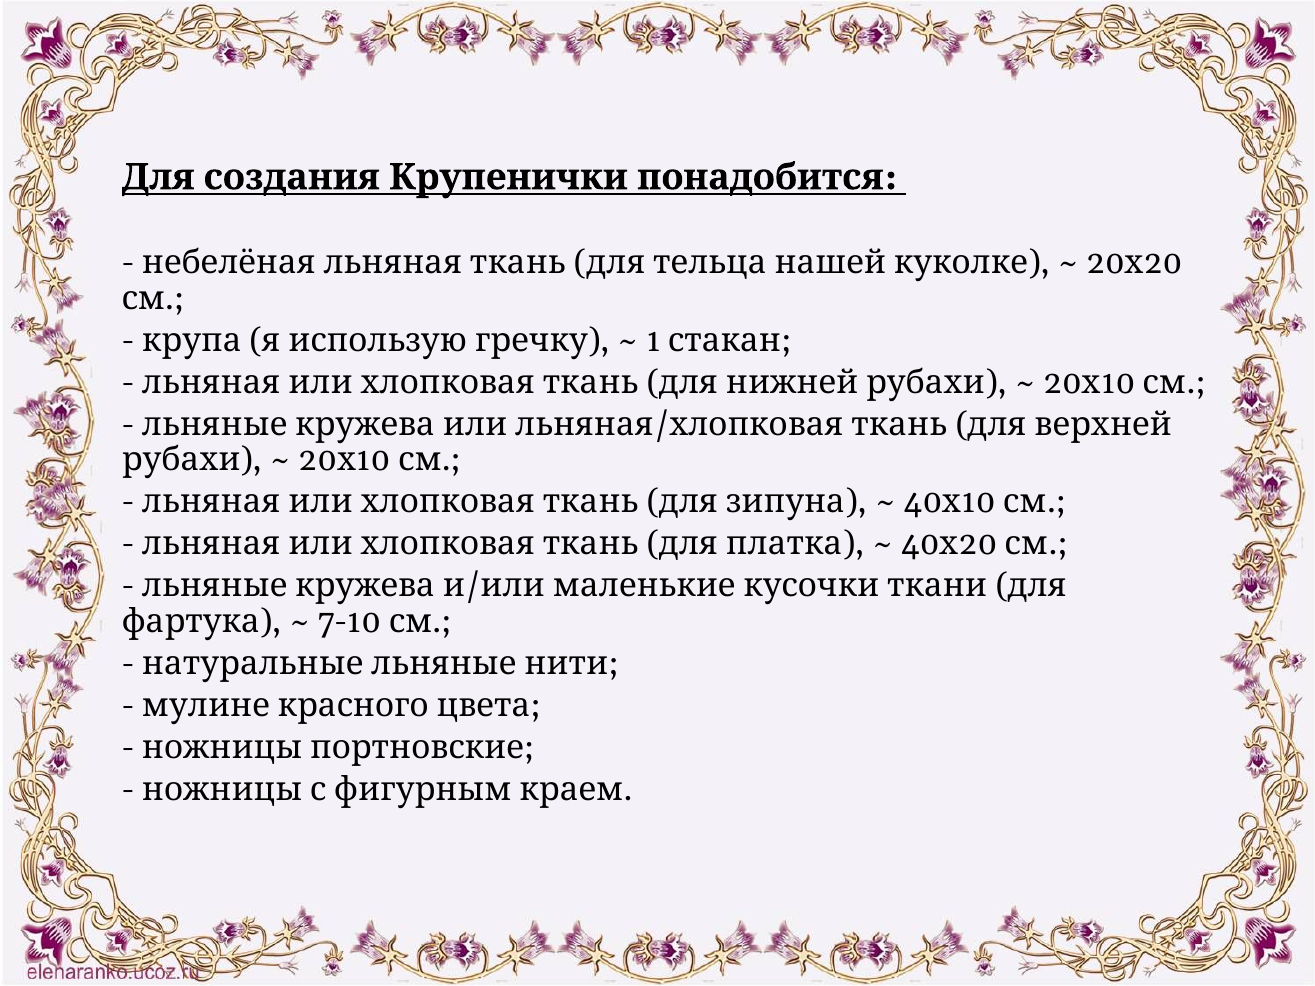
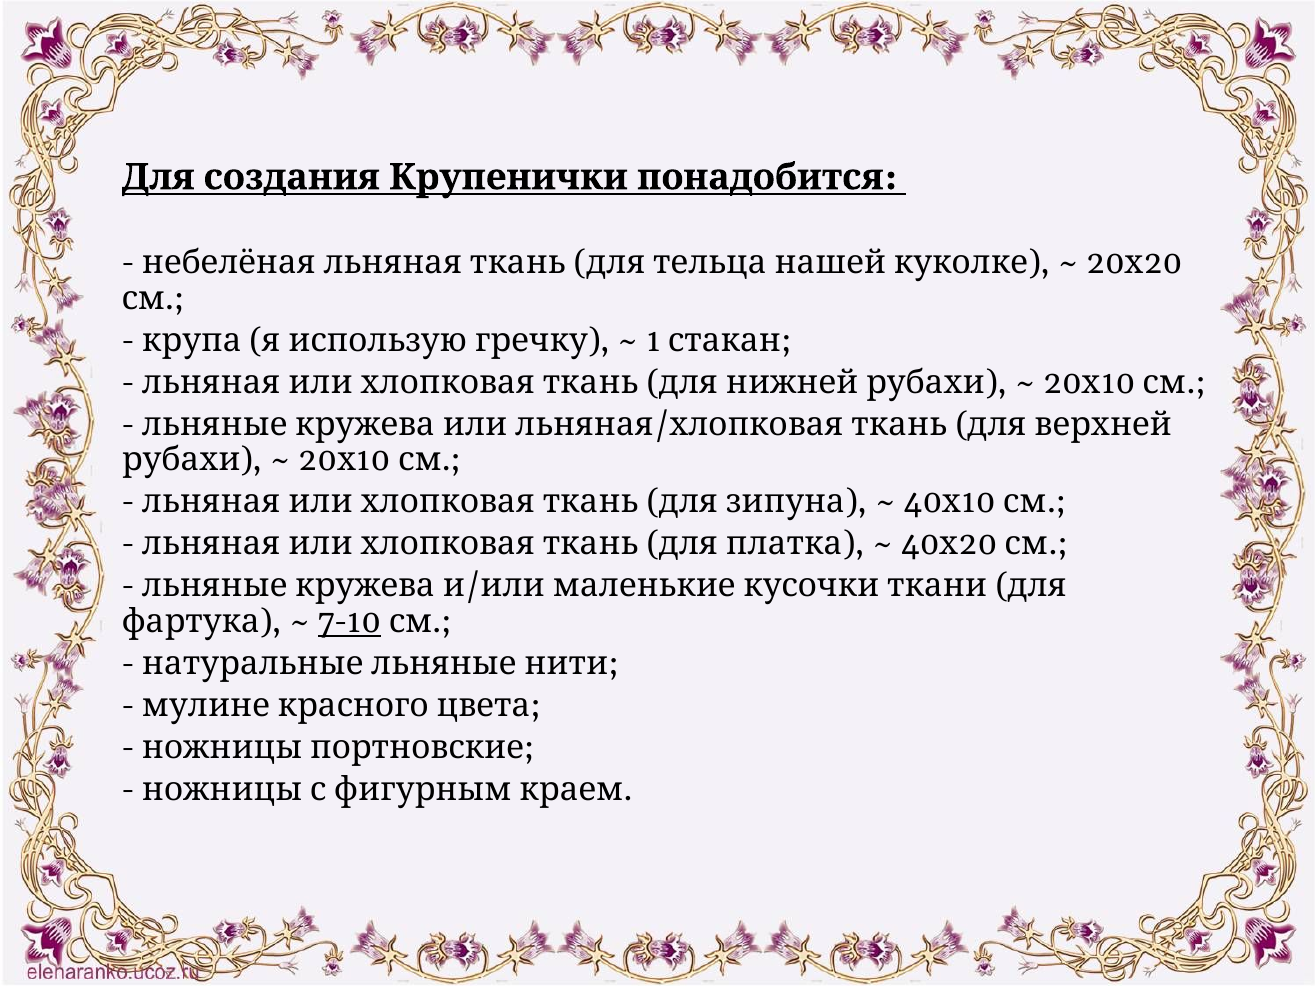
7-10 underline: none -> present (350, 622)
